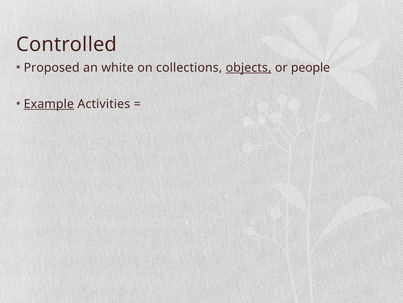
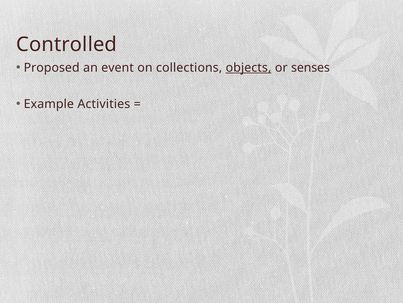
white: white -> event (118, 67)
people: people -> senses (310, 67)
Example underline: present -> none (49, 104)
